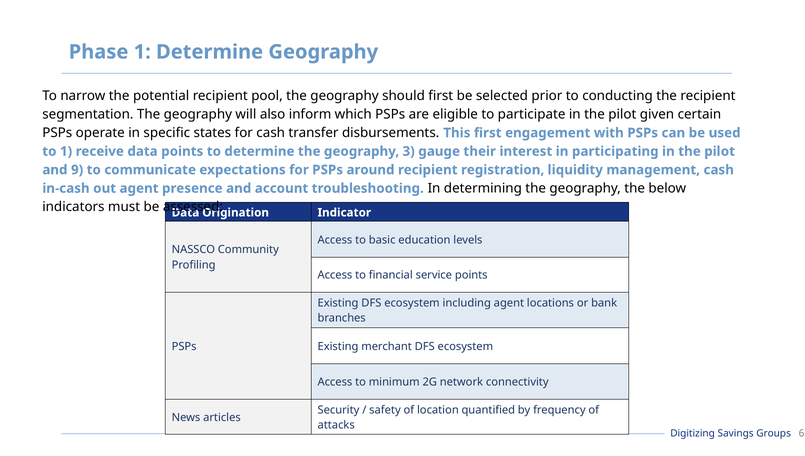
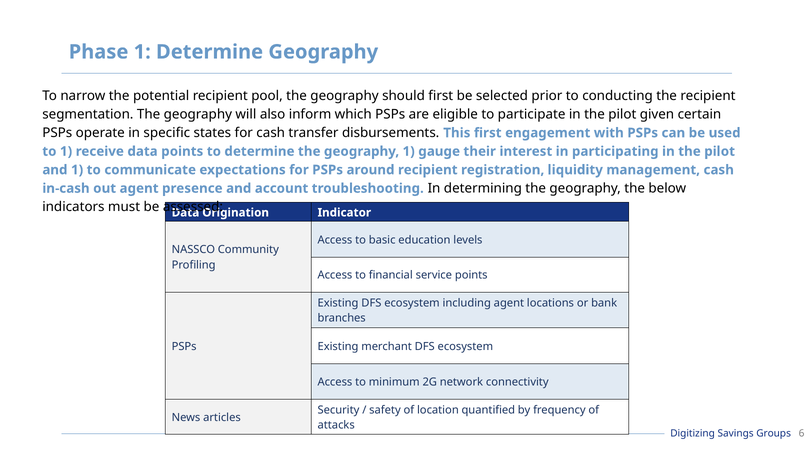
geography 3: 3 -> 1 (409, 152)
and 9: 9 -> 1 (77, 170)
